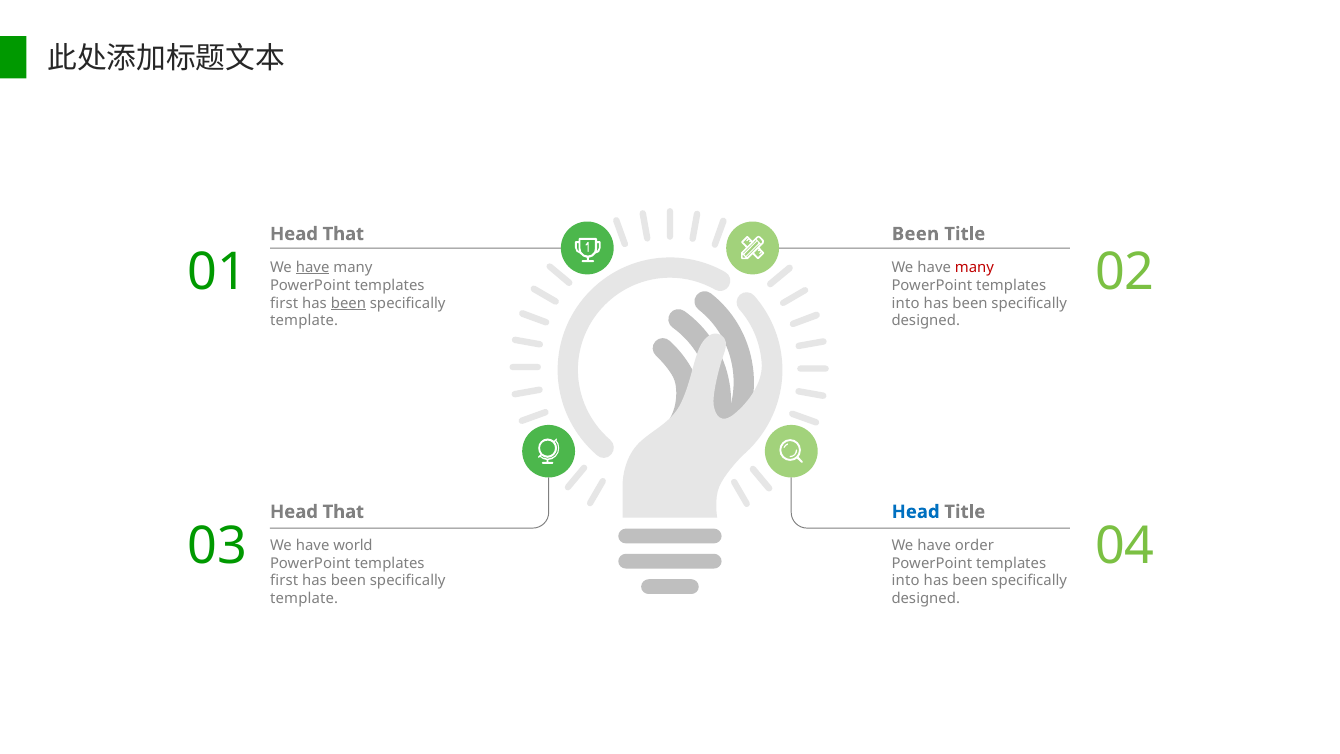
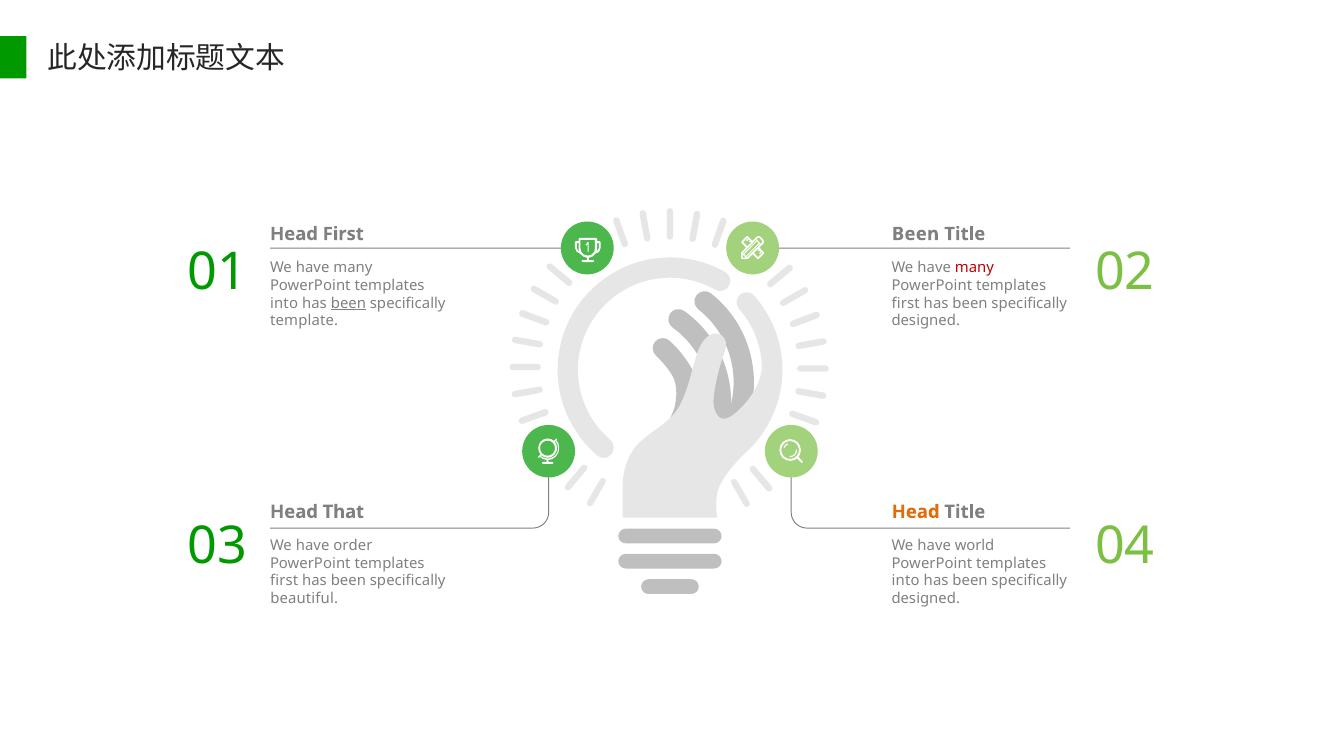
That: That -> First (343, 234)
have underline: present -> none (313, 267)
first: first -> into (284, 303)
into: into -> first (906, 303)
Head colour: blue -> orange (916, 511)
world: world -> order (353, 545)
order: order -> world (975, 545)
template: template -> beautiful (304, 598)
